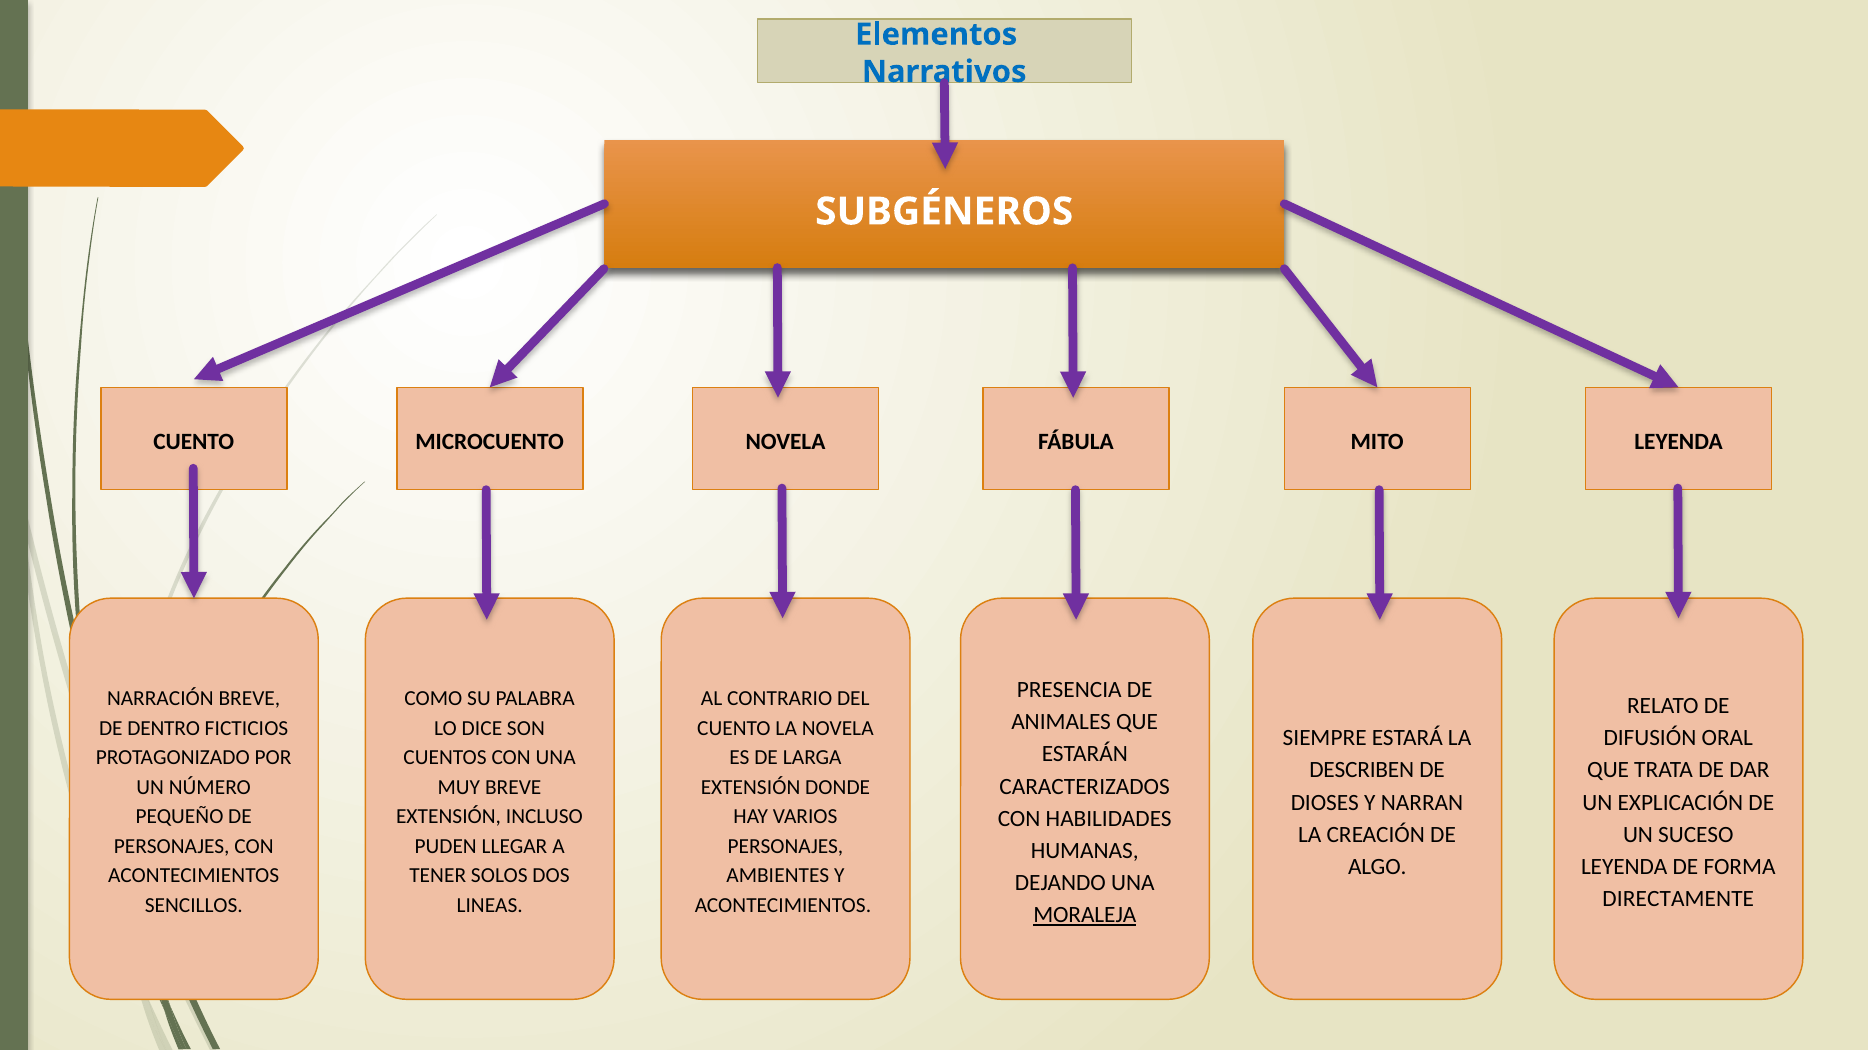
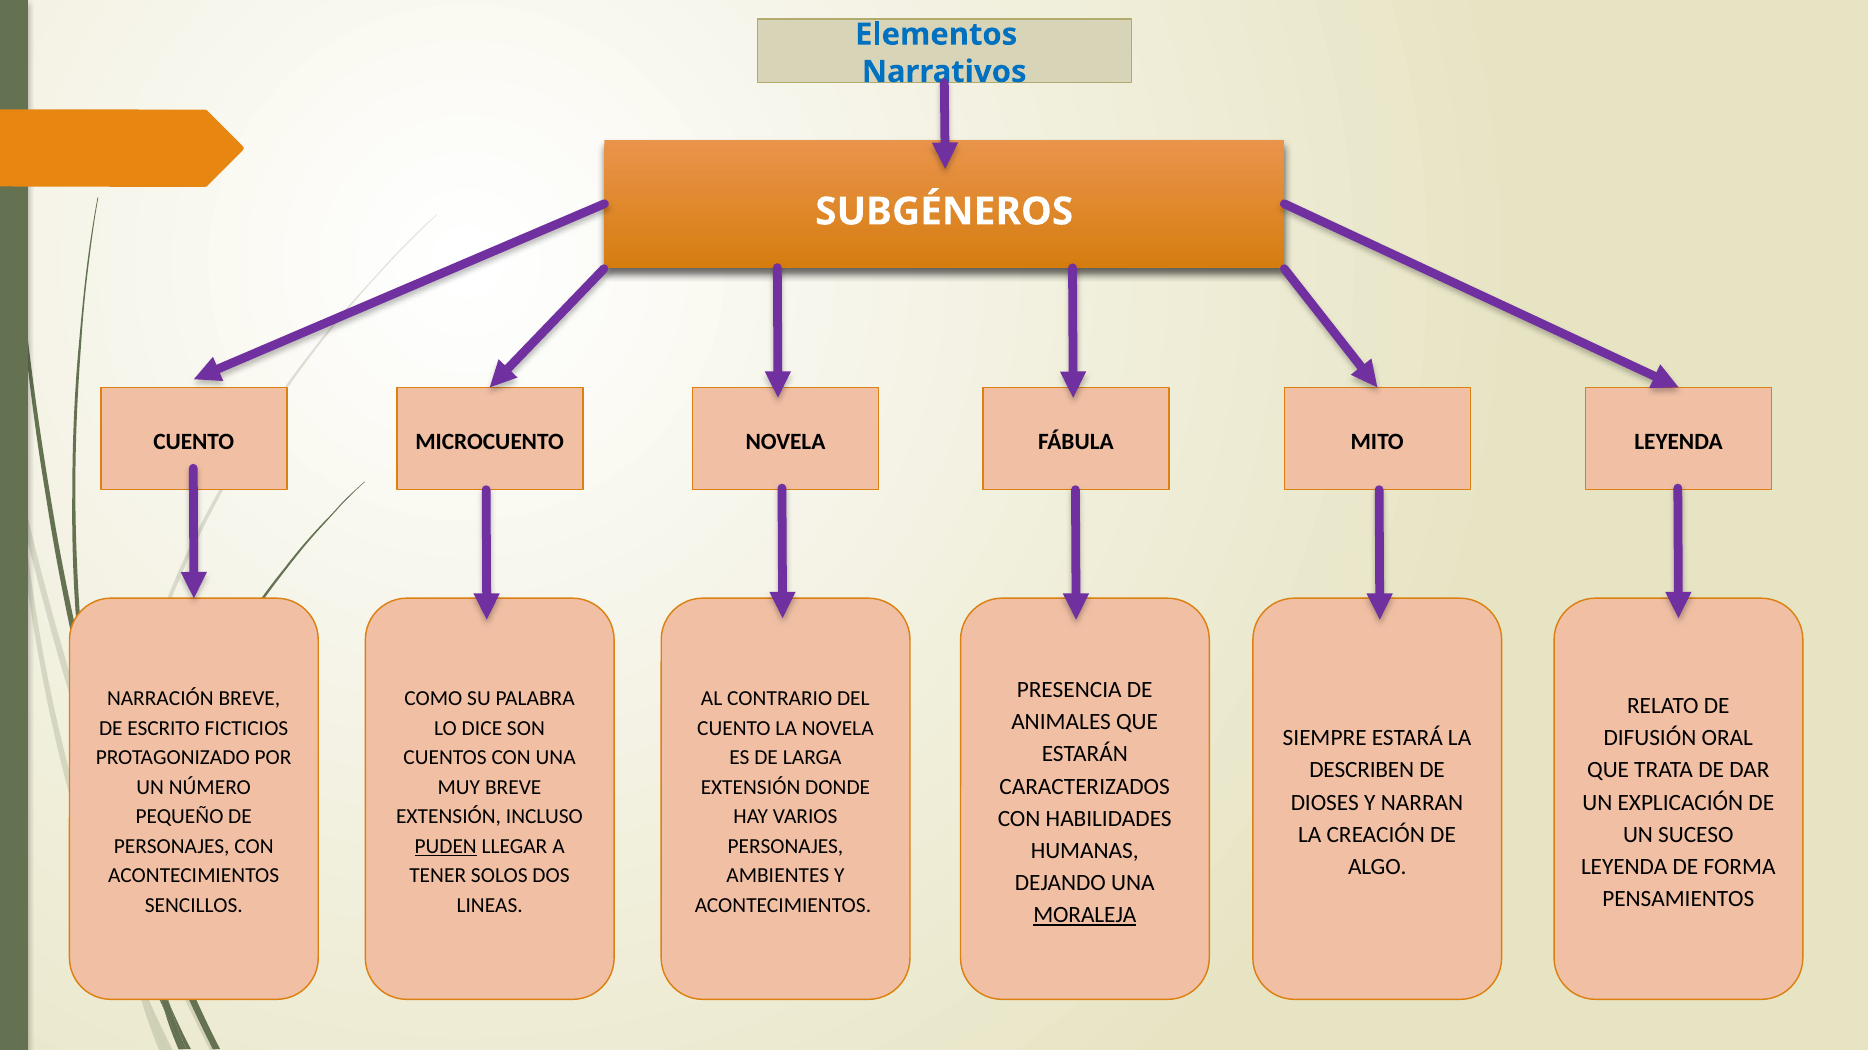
DENTRO: DENTRO -> ESCRITO (164, 729)
PUDEN underline: none -> present (446, 847)
DIRECTAMENTE: DIRECTAMENTE -> PENSAMIENTOS (1678, 900)
